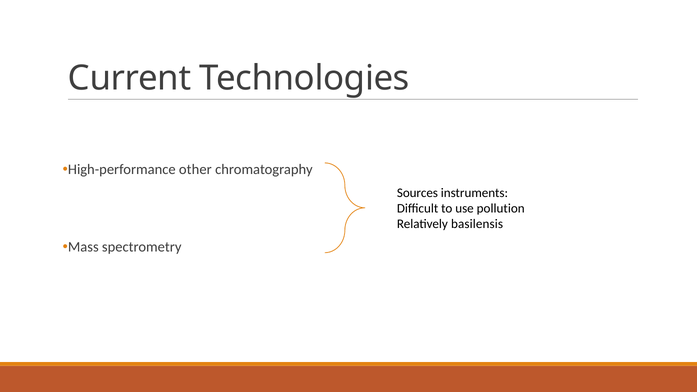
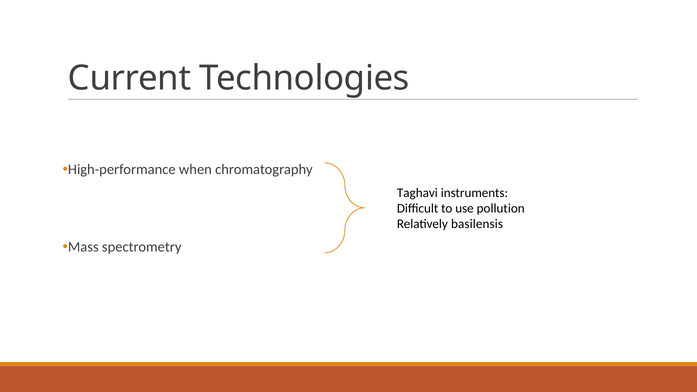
other: other -> when (195, 169)
Sources: Sources -> Taghavi (417, 193)
